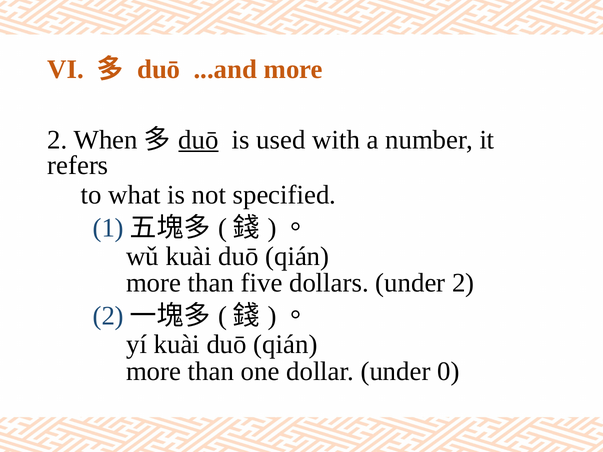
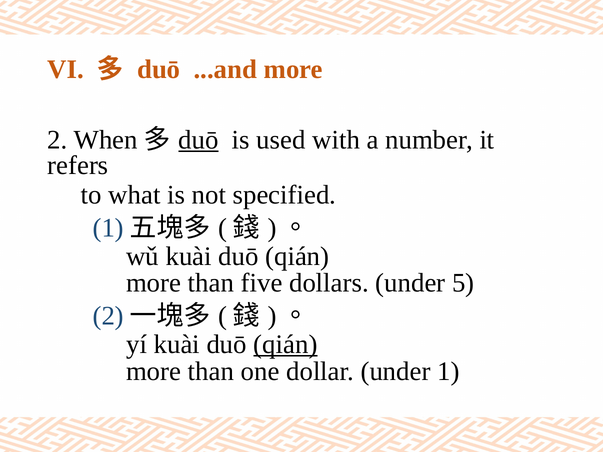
under 2: 2 -> 5 (463, 283)
qián underline: none -> present (285, 345)
under 0: 0 -> 1 (448, 371)
